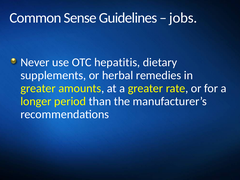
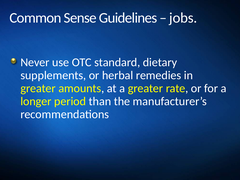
hepatitis: hepatitis -> standard (117, 62)
